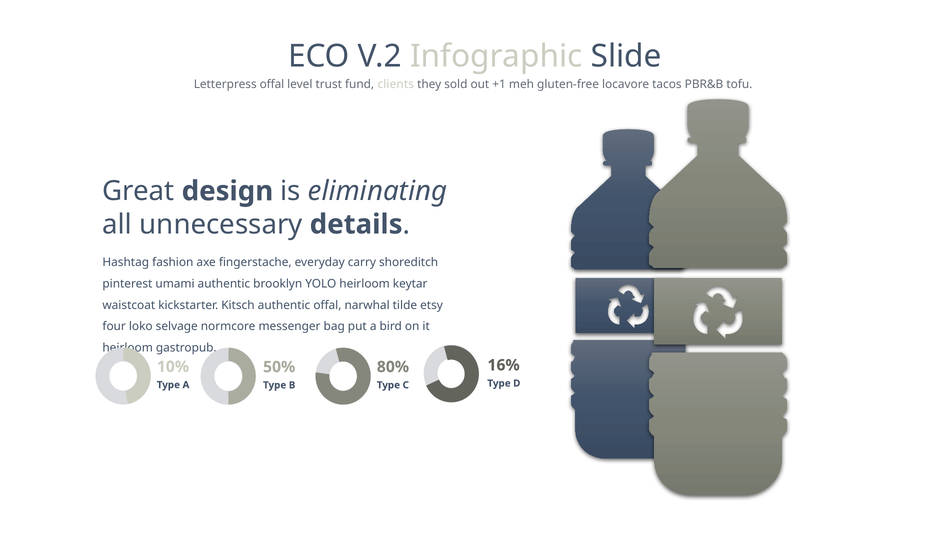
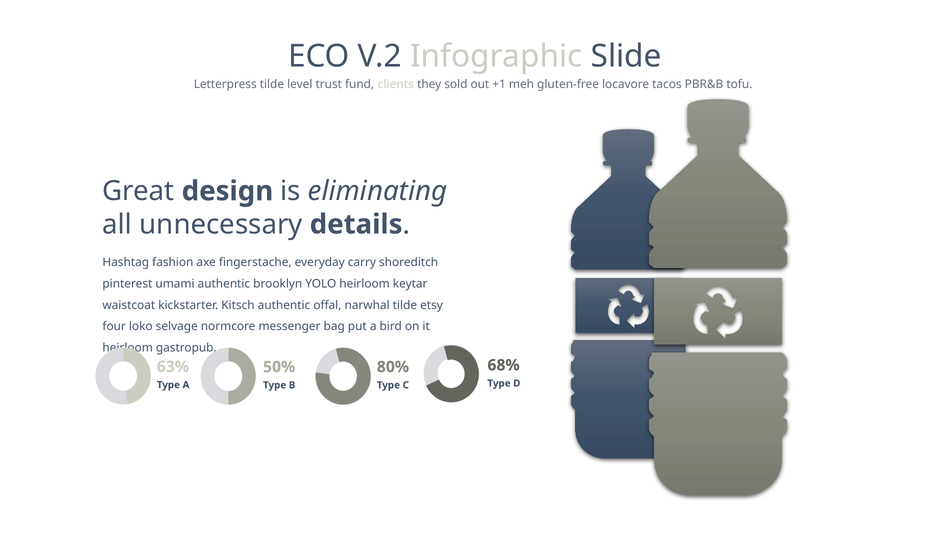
Letterpress offal: offal -> tilde (272, 84)
16%: 16% -> 68% (504, 365)
10%: 10% -> 63% (173, 367)
